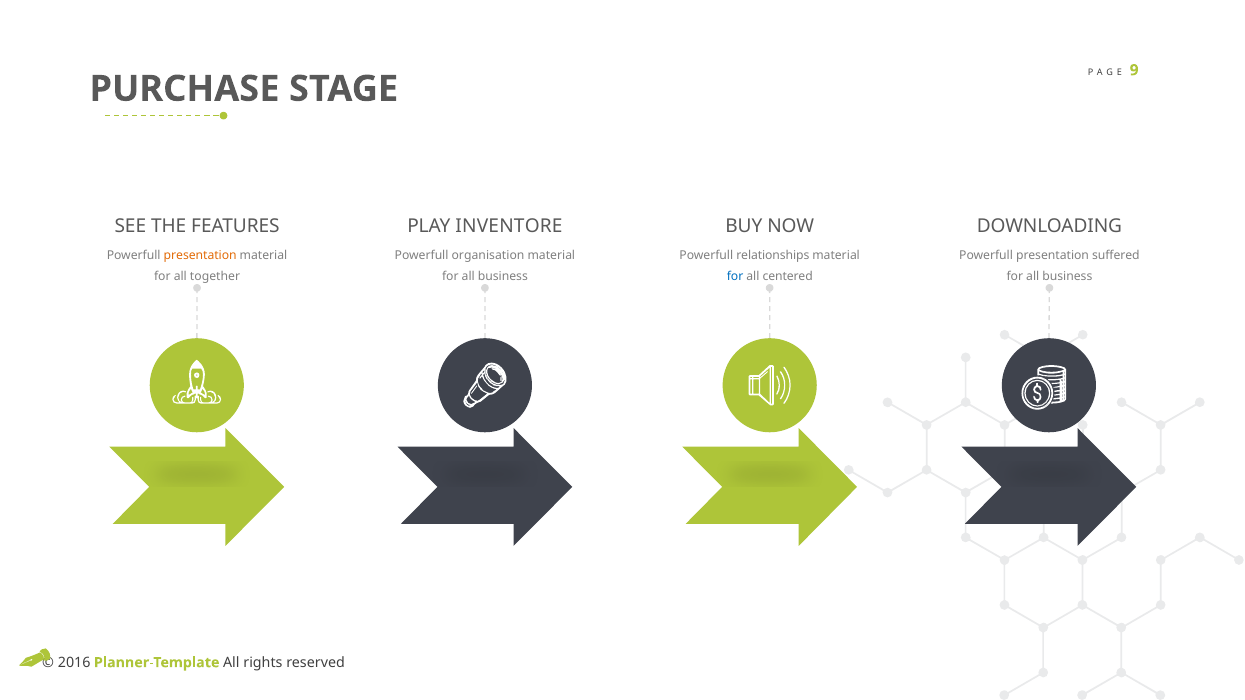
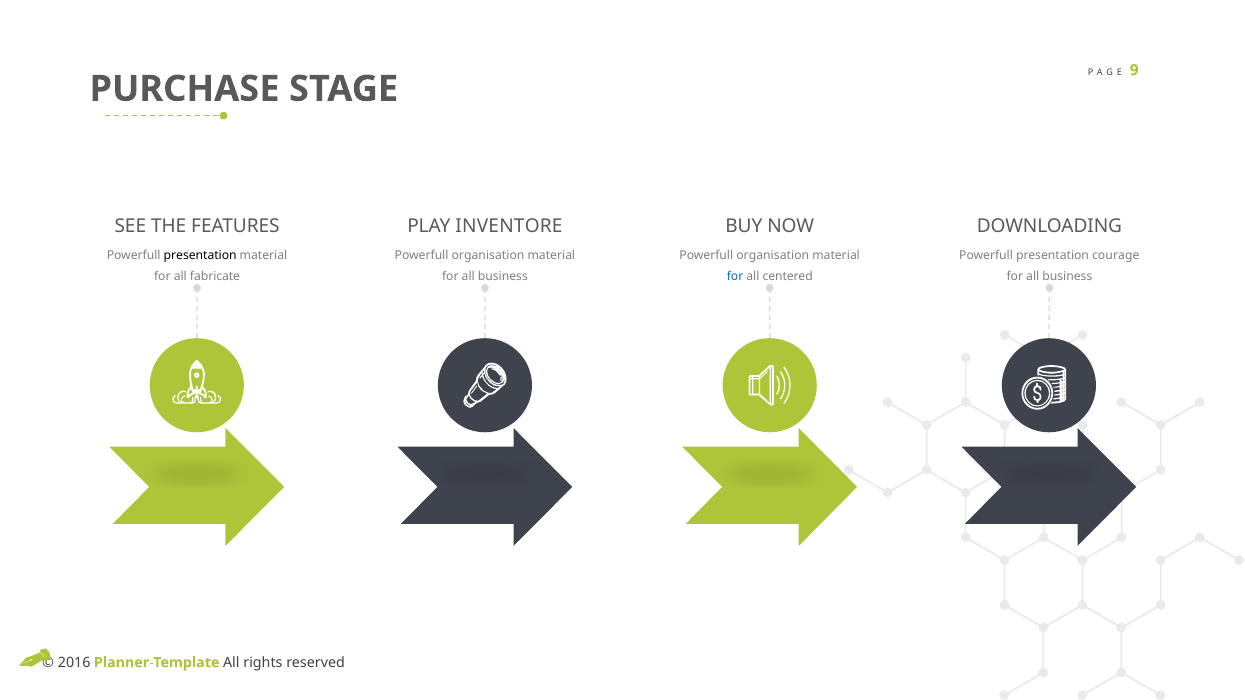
presentation colour: orange -> black (200, 255)
relationships: relationships -> organisation (773, 255)
suffered: suffered -> courage (1116, 255)
together: together -> fabricate (215, 277)
